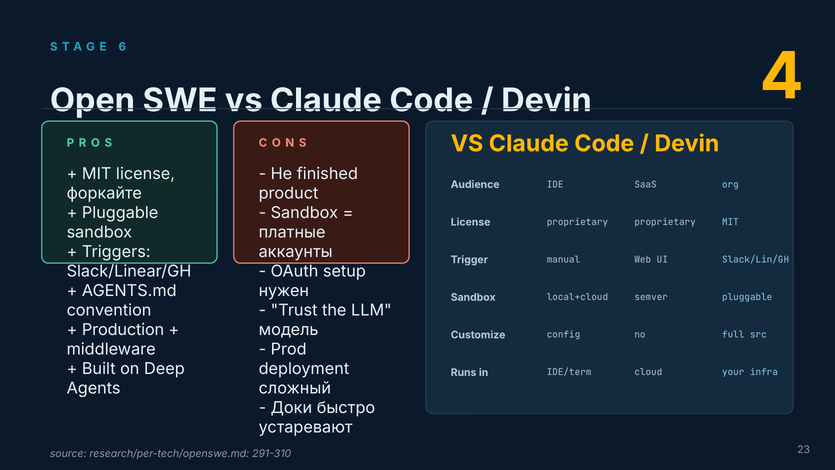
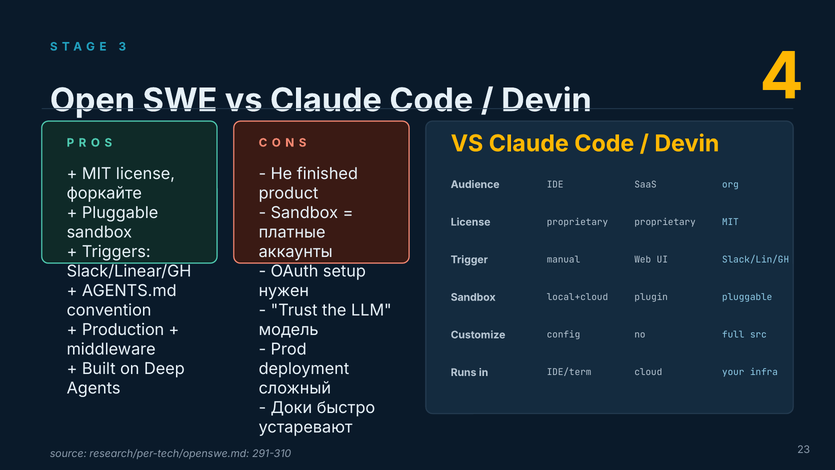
6: 6 -> 3 (122, 47)
semver: semver -> plugin (651, 297)
